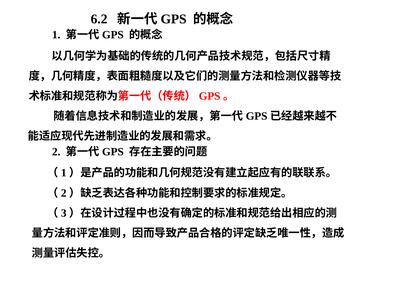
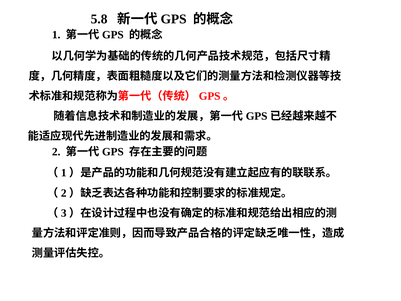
6.2: 6.2 -> 5.8 (99, 19)
